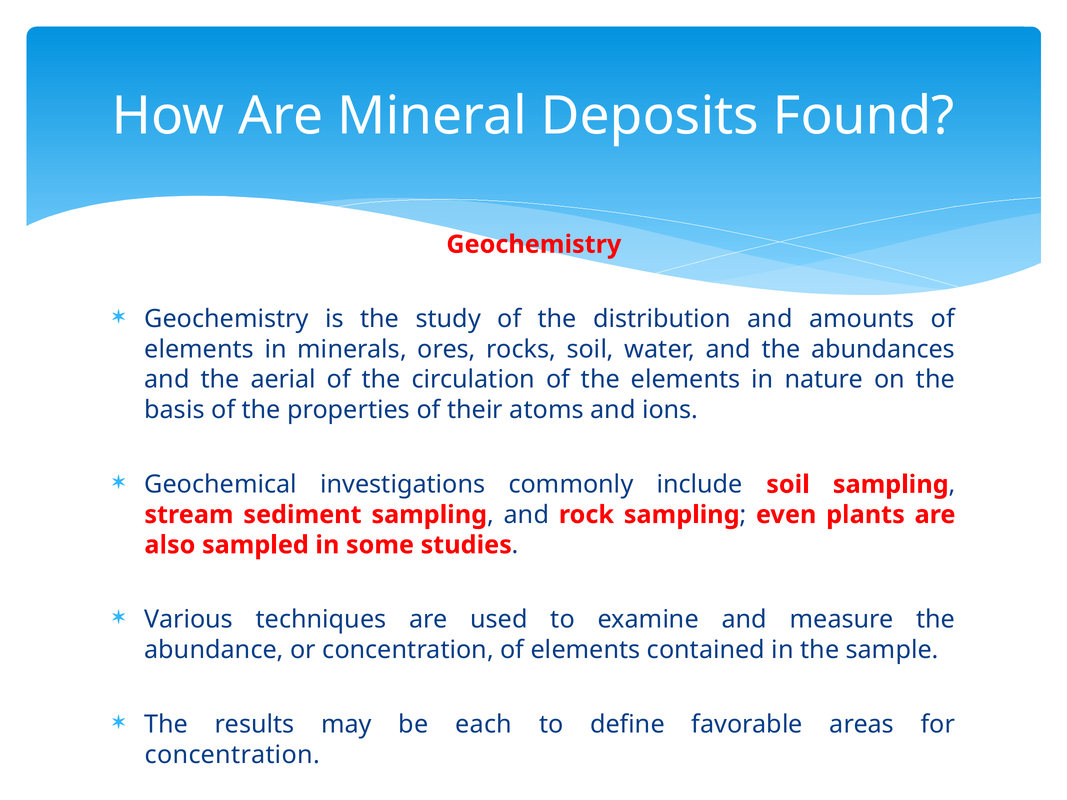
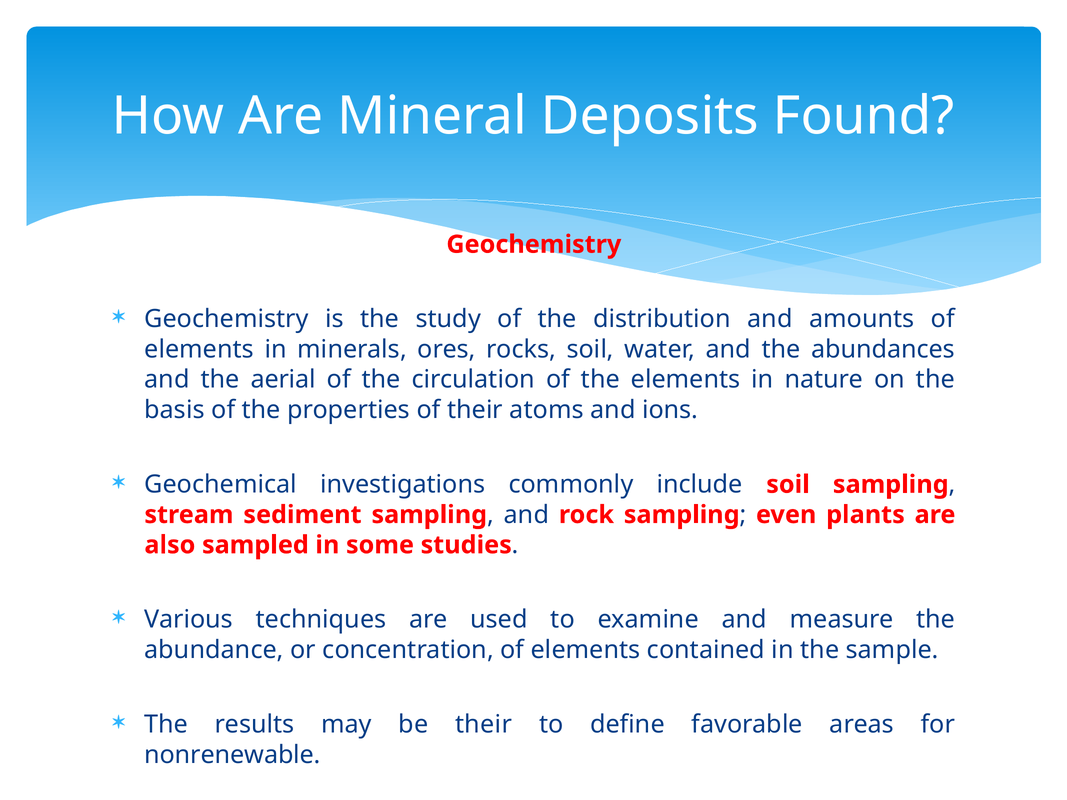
be each: each -> their (484, 725)
concentration: concentration -> nonrenewable (233, 755)
